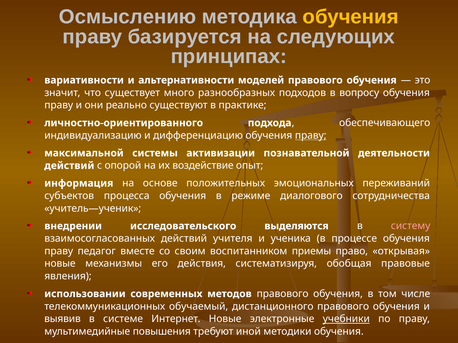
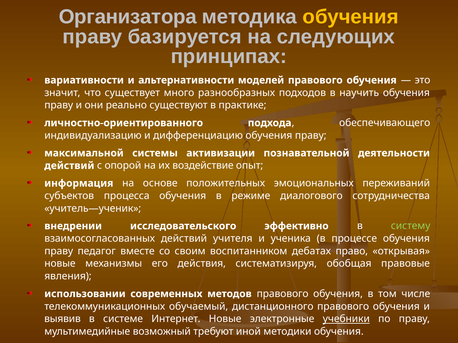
Осмыслению: Осмыслению -> Организатора (128, 17)
вопросу: вопросу -> научить (359, 93)
праву underline: present -> none (311, 136)
выделяются: выделяются -> эффективно (297, 226)
систему colour: pink -> light green (411, 226)
приемы: приемы -> дебатах (311, 251)
повышения: повышения -> возможный (162, 332)
